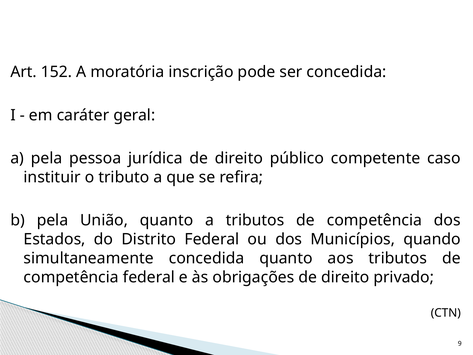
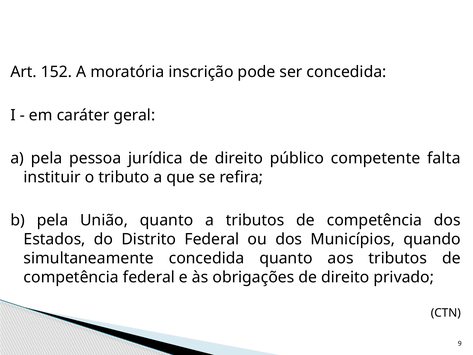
caso: caso -> falta (444, 158)
